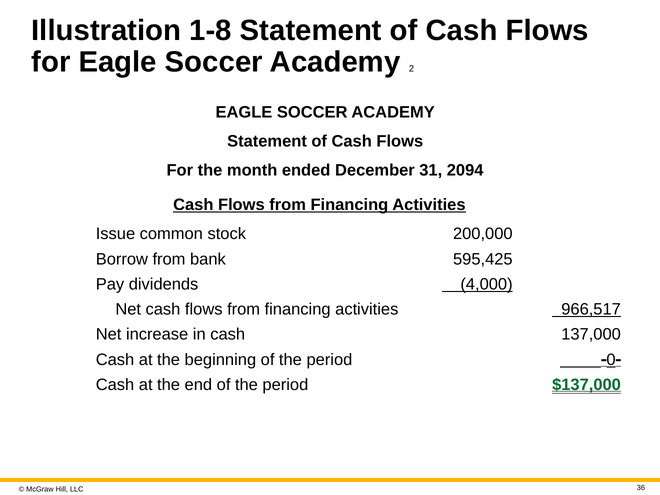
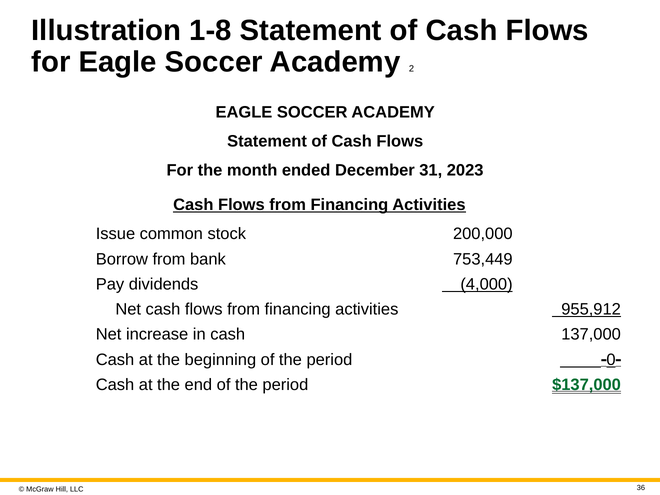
2094: 2094 -> 2023 (465, 170)
595,425: 595,425 -> 753,449 (483, 259)
966,517: 966,517 -> 955,912 (591, 309)
